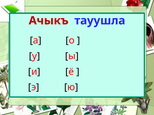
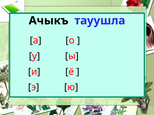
Ачыкъ colour: red -> black (49, 21)
